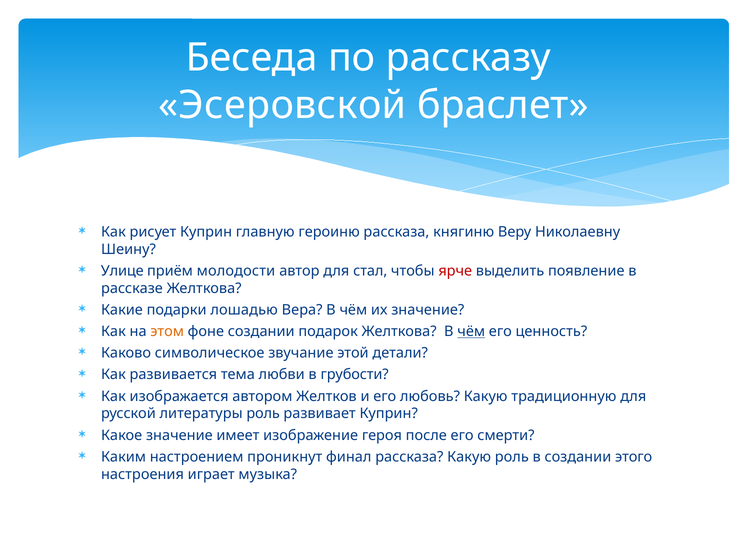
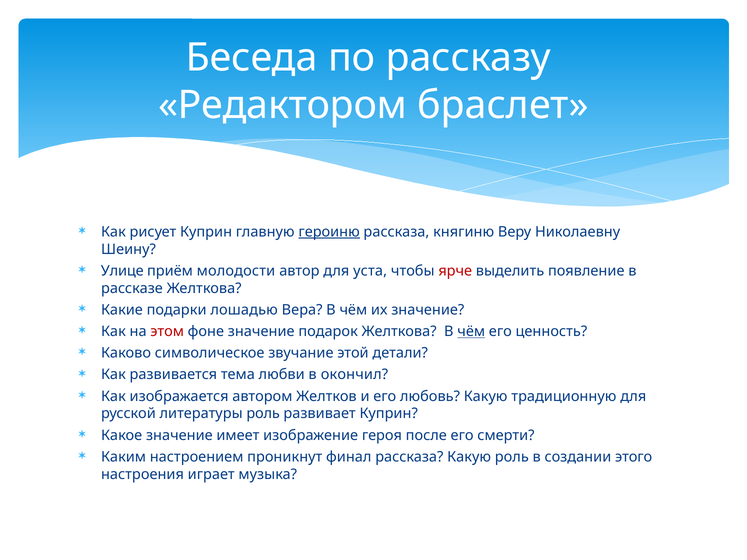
Эсеровской: Эсеровской -> Редактором (283, 105)
героиню underline: none -> present (329, 232)
стал: стал -> уста (370, 271)
этом colour: orange -> red (167, 332)
фоне создании: создании -> значение (261, 332)
грубости: грубости -> окончил (354, 375)
